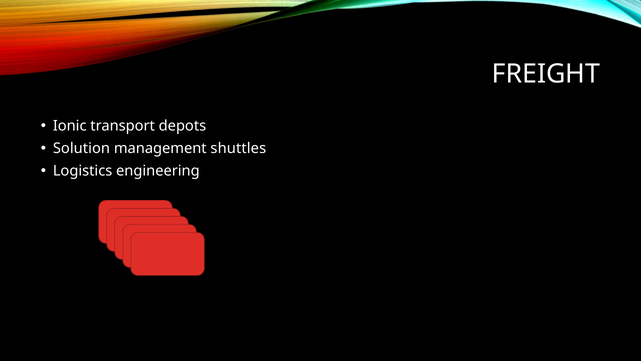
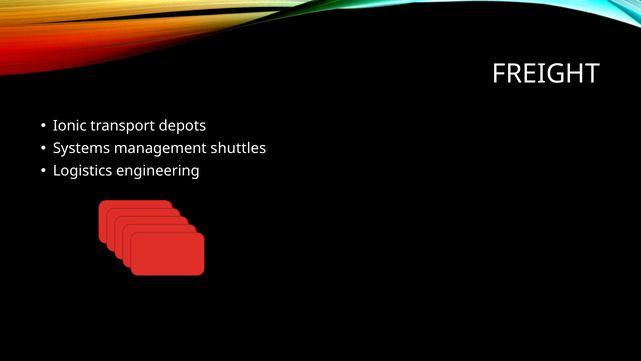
Solution: Solution -> Systems (81, 148)
